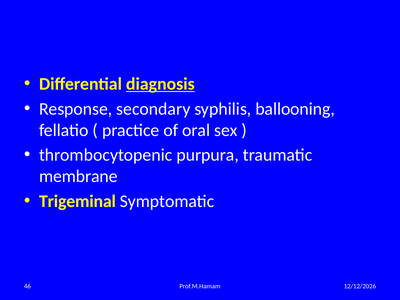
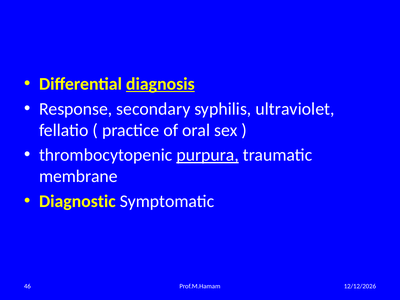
ballooning: ballooning -> ultraviolet (295, 109)
purpura underline: none -> present (208, 155)
Trigeminal: Trigeminal -> Diagnostic (77, 201)
